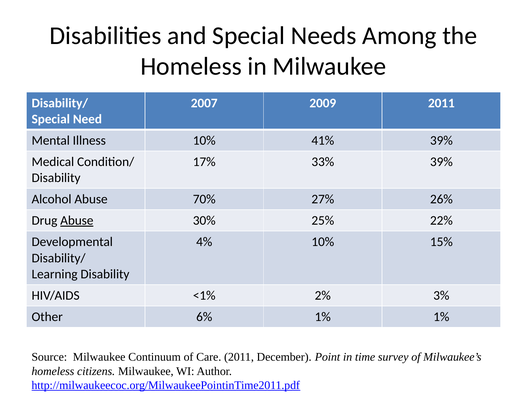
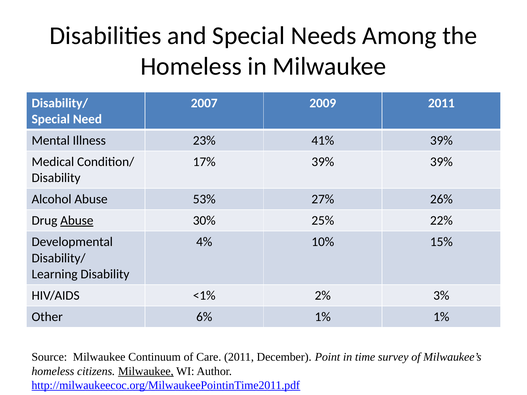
Illness 10%: 10% -> 23% (204, 141)
17% 33%: 33% -> 39% (323, 162)
70%: 70% -> 53% (204, 199)
Milwaukee underline: none -> present (146, 371)
